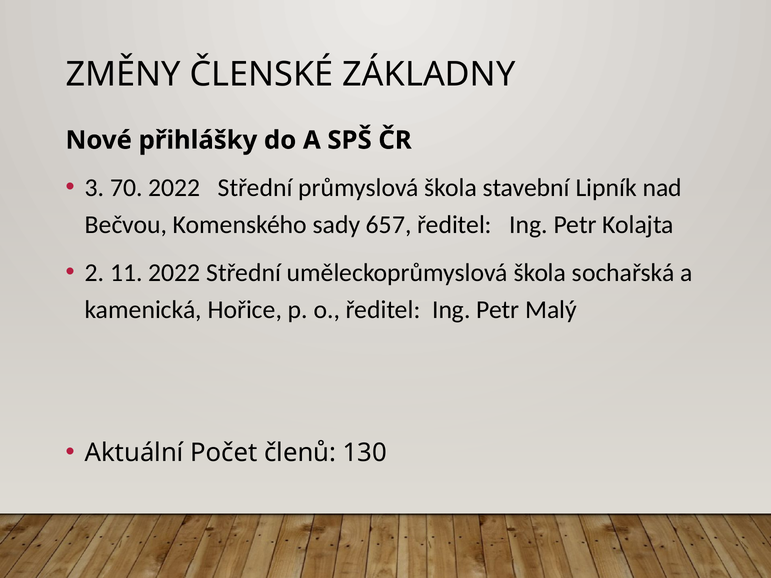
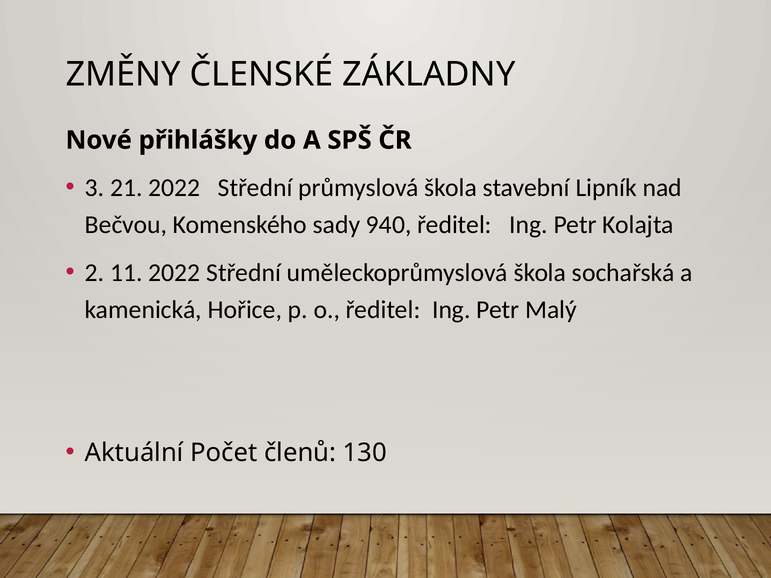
70: 70 -> 21 (126, 188)
657: 657 -> 940 (389, 225)
